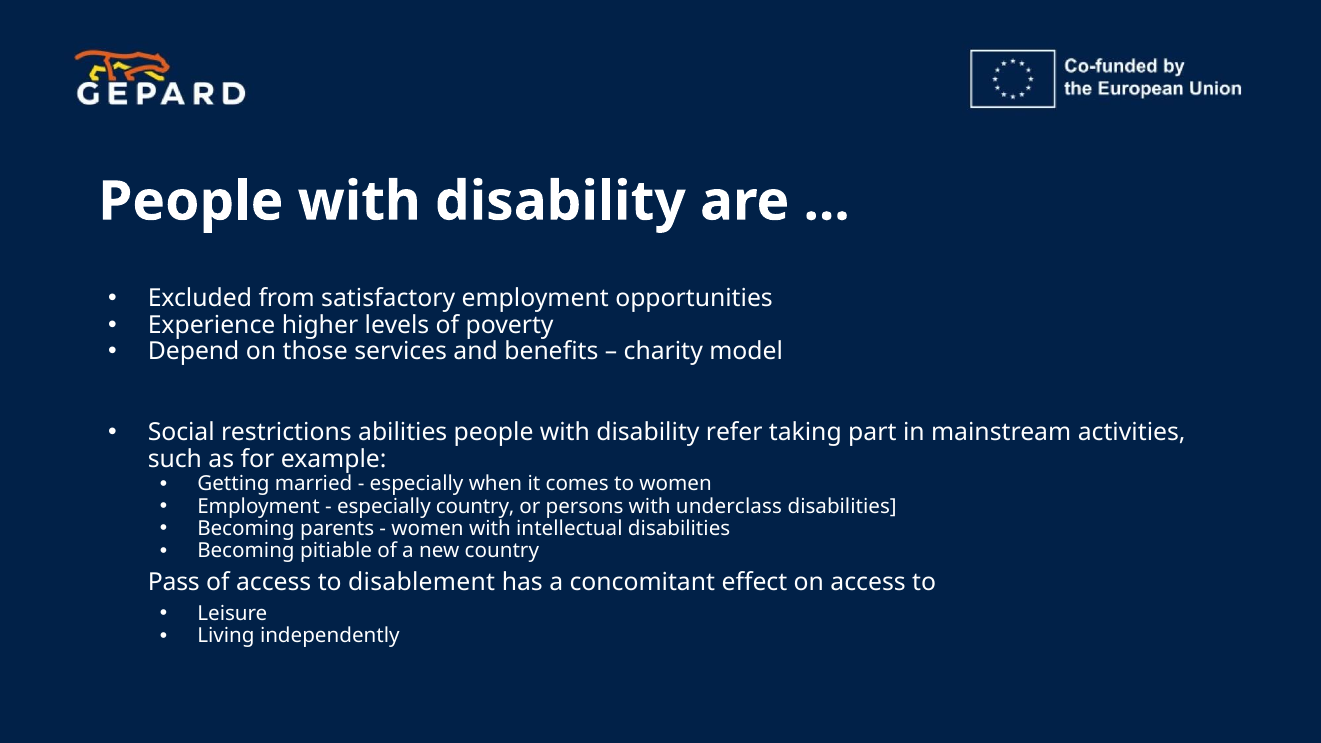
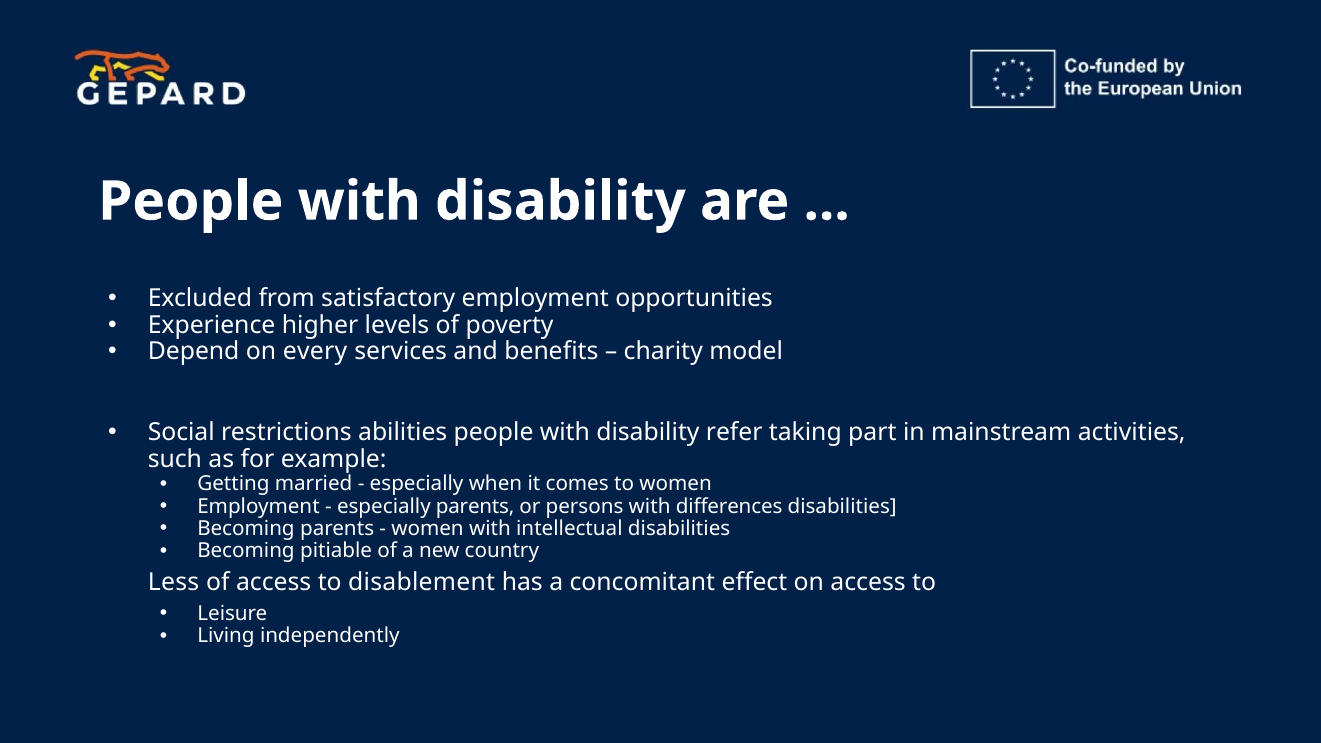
those: those -> every (315, 352)
especially country: country -> parents (475, 506)
underclass: underclass -> differences (729, 506)
Pass: Pass -> Less (174, 582)
